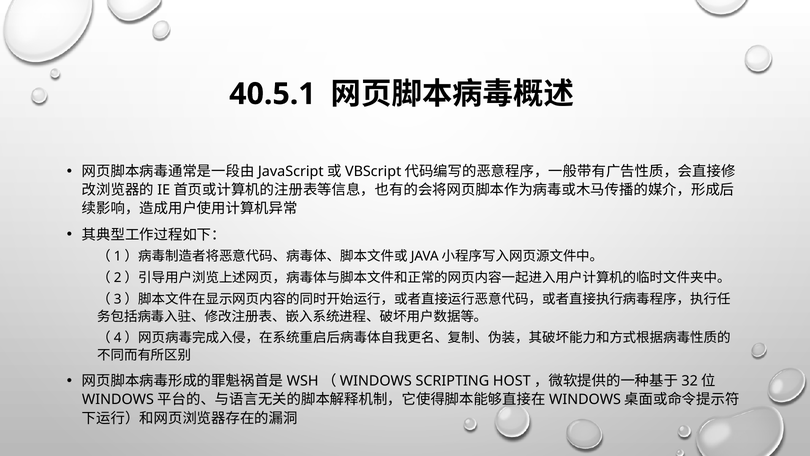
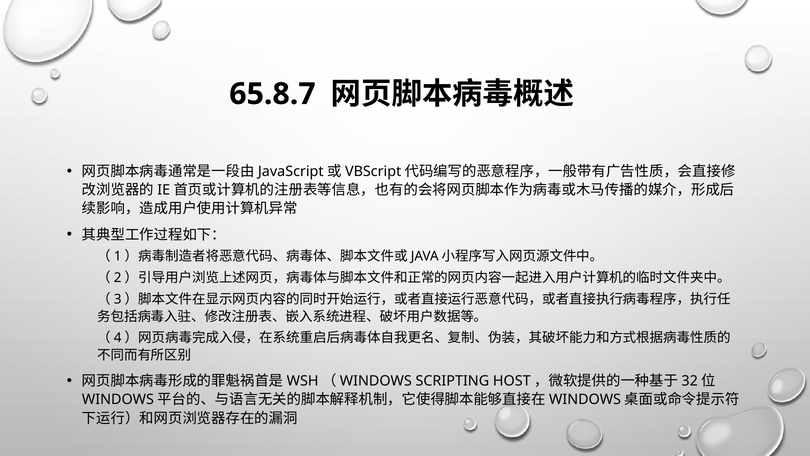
40.5.1: 40.5.1 -> 65.8.7 (272, 94)
